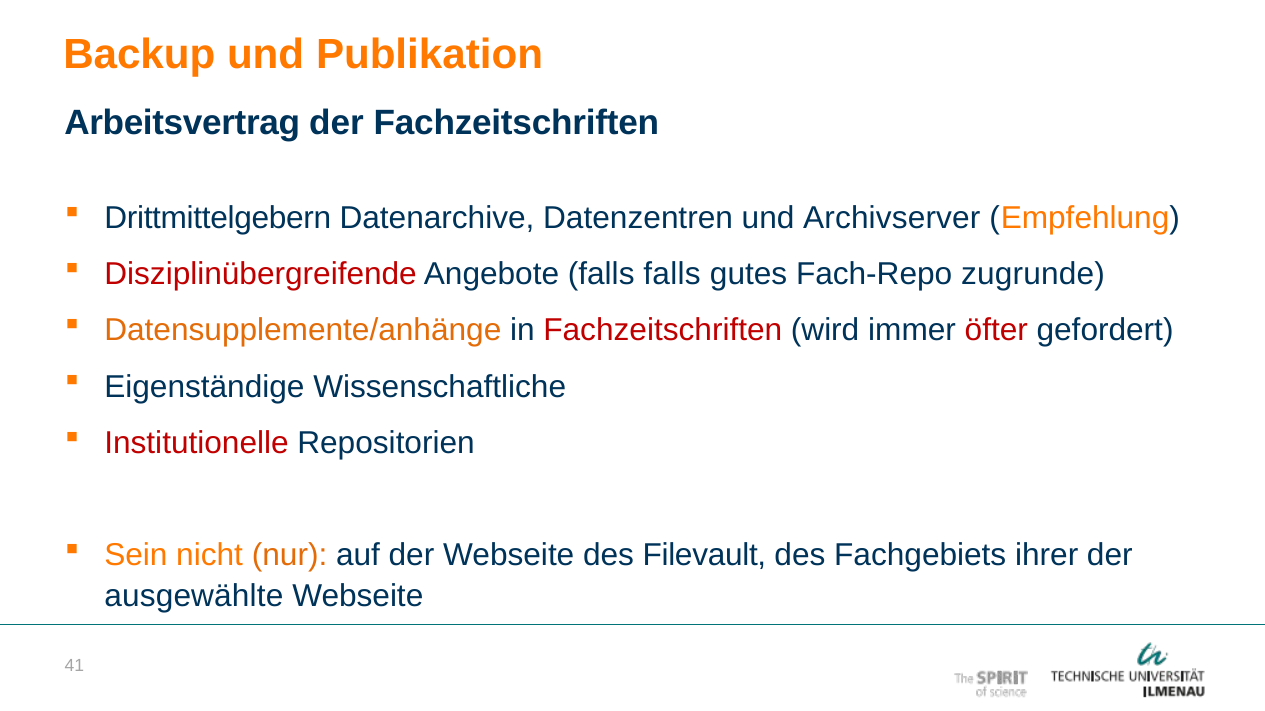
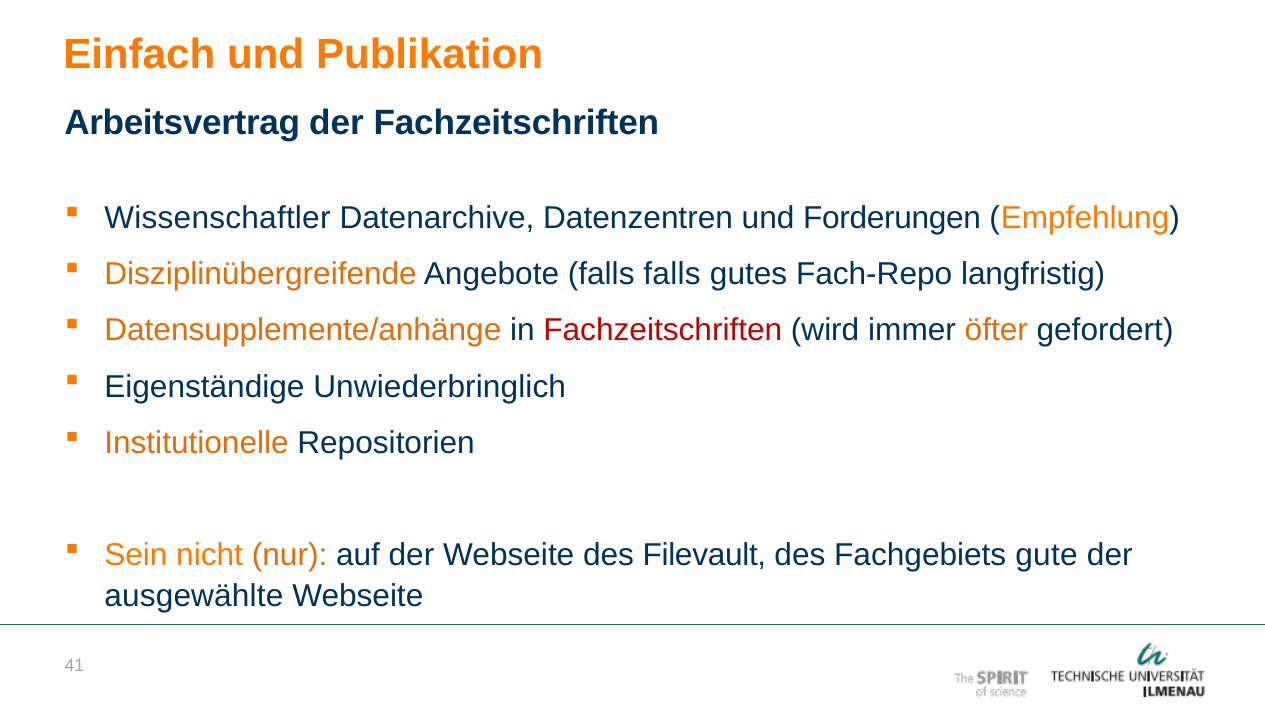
Backup: Backup -> Einfach (139, 55)
Drittmittelgebern: Drittmittelgebern -> Wissenschaftler (217, 218)
Archivserver: Archivserver -> Forderungen (892, 218)
Disziplinübergreifende colour: red -> orange (261, 275)
zugrunde: zugrunde -> langfristig (1033, 275)
öfter colour: red -> orange (996, 331)
Wissenschaftliche: Wissenschaftliche -> Unwiederbringlich (440, 387)
Institutionelle colour: red -> orange (197, 443)
ihrer: ihrer -> gute (1047, 556)
